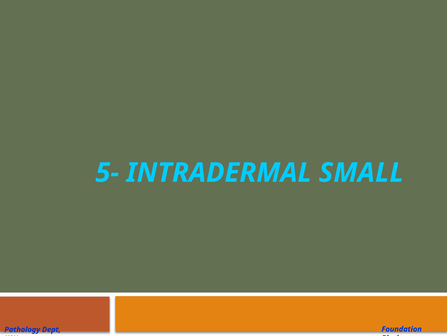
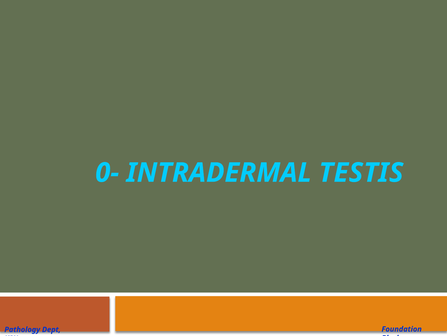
5-: 5- -> 0- (107, 172)
SMALL: SMALL -> TESTIS (361, 172)
